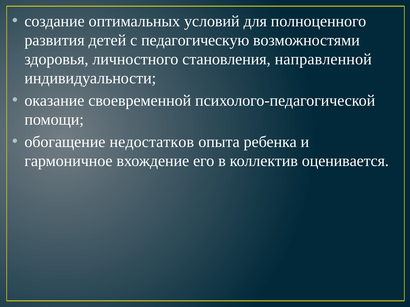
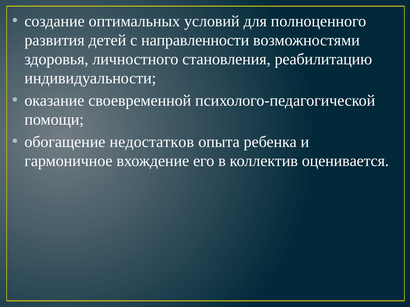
педагогическую: педагогическую -> направленности (195, 40)
направленной: направленной -> реабилитацию (323, 59)
